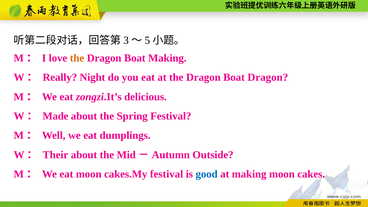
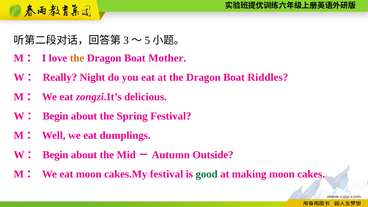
Boat Making: Making -> Mother (167, 58)
Boat Dragon: Dragon -> Riddles (268, 77)
Made: Made -> Begin (55, 116)
Their: Their -> Begin (55, 155)
good colour: blue -> green (207, 174)
